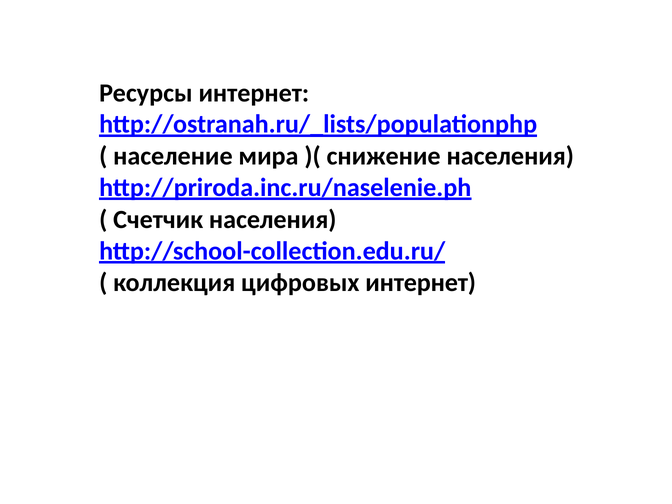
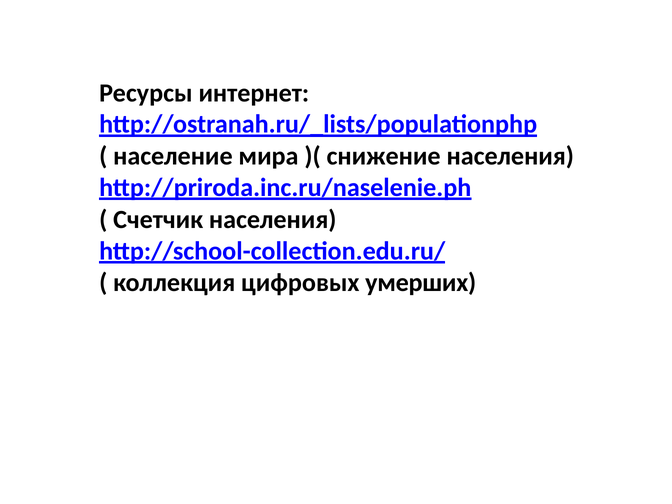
цифровых интернет: интернет -> умерших (421, 283)
